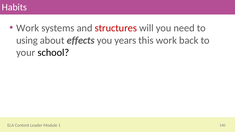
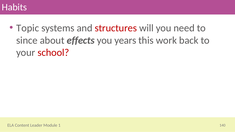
Work: Work -> Topic (28, 28)
using: using -> since (27, 40)
school colour: black -> red (53, 53)
